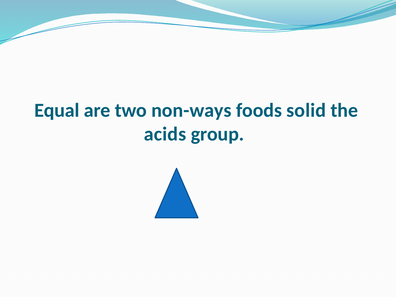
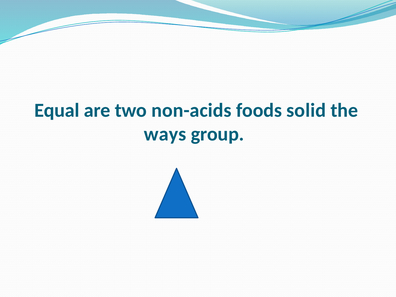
non-ways: non-ways -> non-acids (191, 110)
acids: acids -> ways (165, 134)
